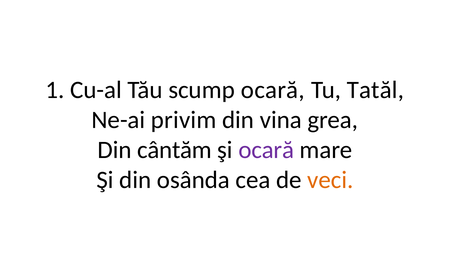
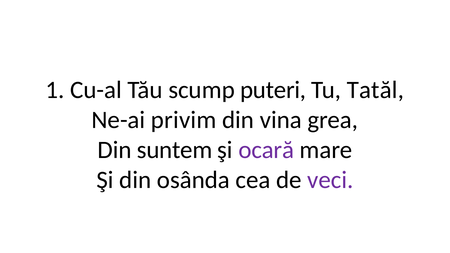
scump ocară: ocară -> puteri (273, 90)
cântăm: cântăm -> suntem (175, 150)
veci colour: orange -> purple (330, 180)
